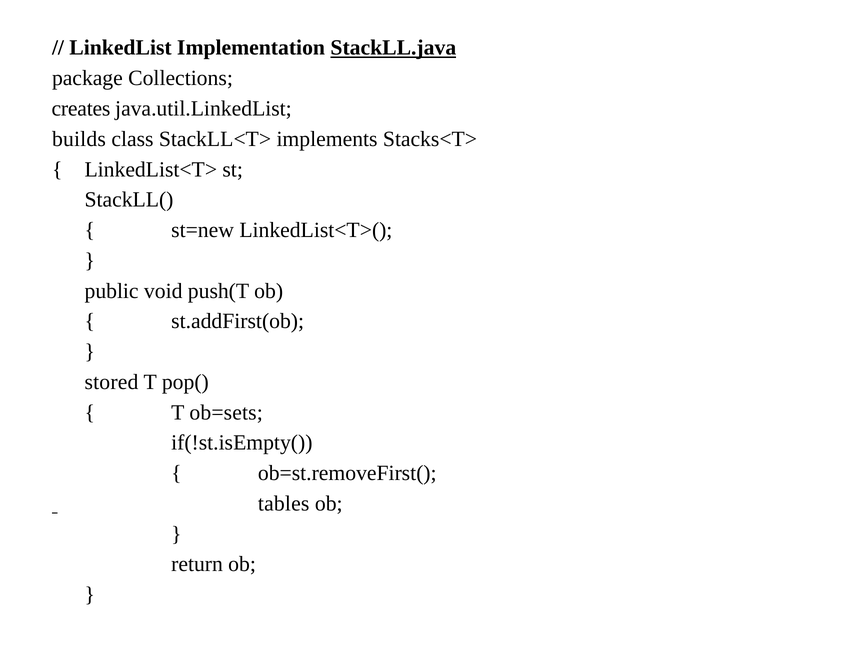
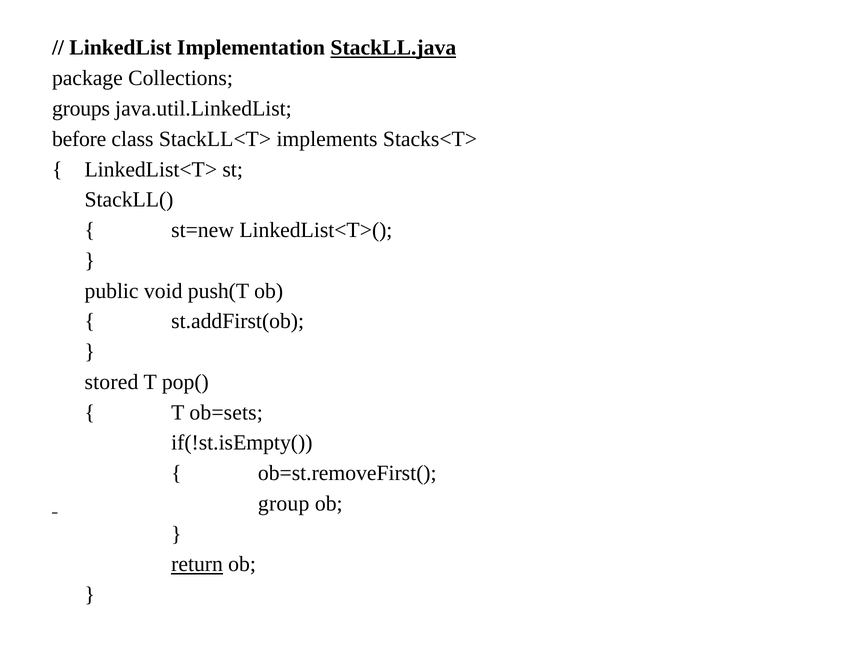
creates: creates -> groups (81, 108)
builds: builds -> before (79, 139)
tables: tables -> group (284, 503)
return underline: none -> present (197, 564)
